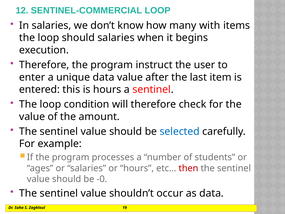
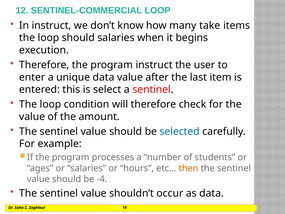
In salaries: salaries -> instruct (52, 25)
with: with -> take (210, 25)
is hours: hours -> select (107, 89)
then colour: red -> orange (188, 168)
-0: -0 -> -4 (102, 179)
